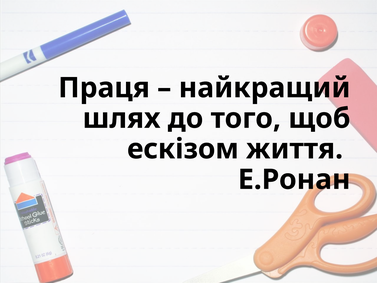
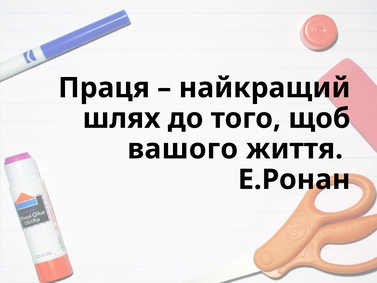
ескізом: ескізом -> вашого (183, 149)
